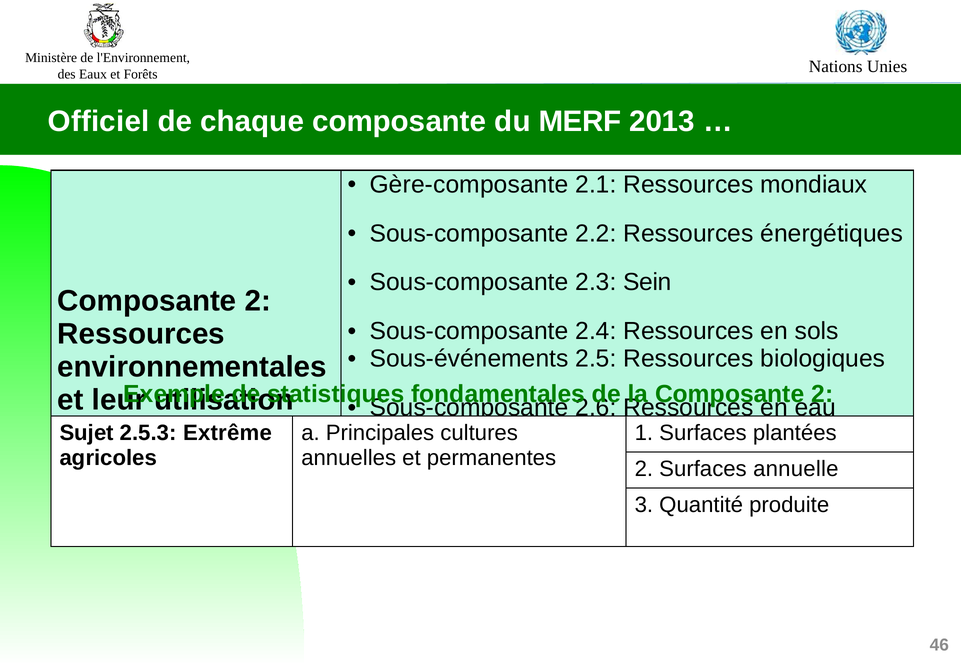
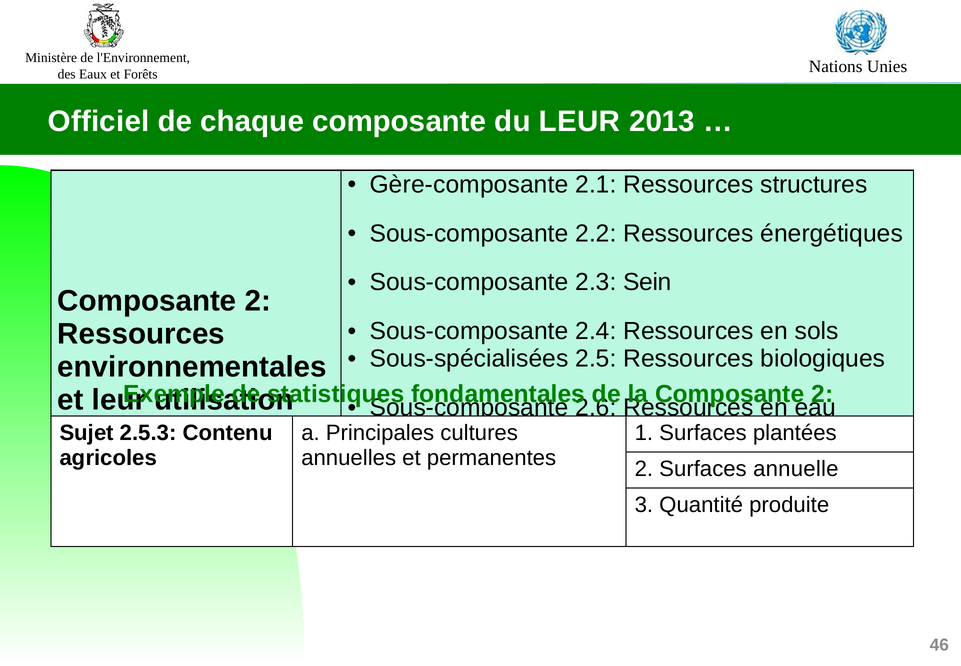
du MERF: MERF -> LEUR (580, 121)
mondiaux: mondiaux -> structures (814, 184)
Sous-événements: Sous-événements -> Sous-spécialisées (469, 358)
Extrême: Extrême -> Contenu (228, 433)
